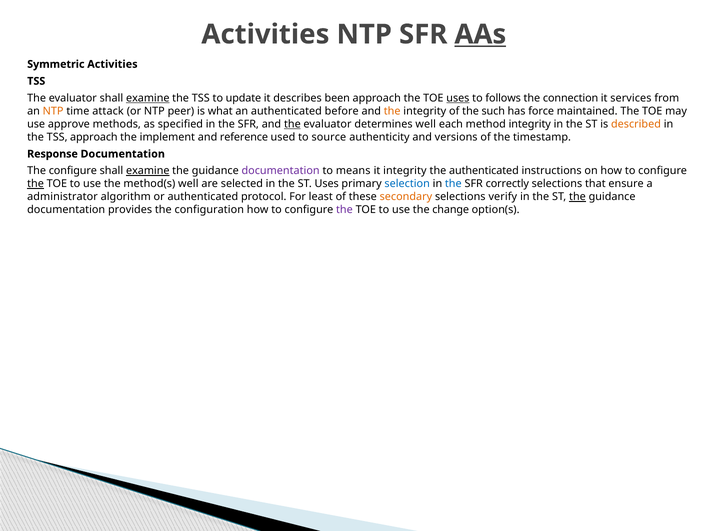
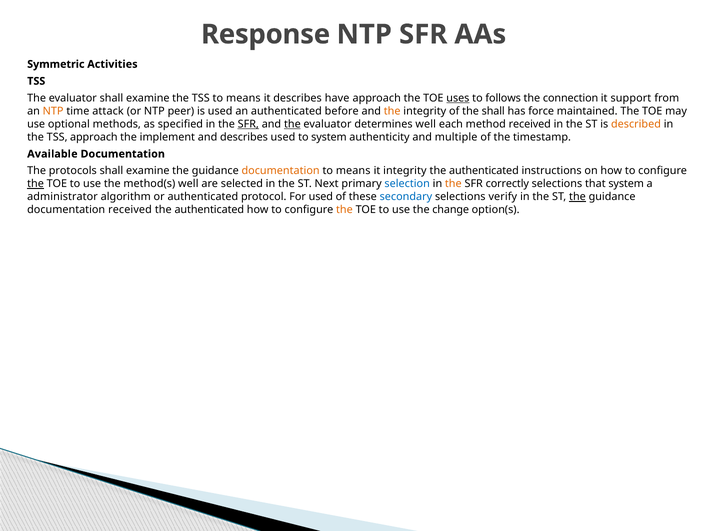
Activities: Activities -> Response (266, 34)
AAs underline: present -> none (480, 34)
examine underline: present -> none (148, 98)
TSS to update: update -> means (243, 98)
been: been -> have (337, 98)
services: services -> support (631, 98)
is what: what -> used (220, 111)
the such: such -> shall (493, 111)
approve: approve -> optional (69, 124)
SFR underline: none -> present (248, 124)
method integrity: integrity -> received (530, 124)
and reference: reference -> describes (244, 137)
to source: source -> system (329, 137)
versions: versions -> multiple (456, 137)
Response: Response -> Available (52, 154)
The configure: configure -> protocols (73, 171)
examine underline: present -> none (148, 171)
documentation colour: purple -> orange (281, 171)
ST Uses: Uses -> Next (327, 184)
the colour: blue -> orange (453, 184)
that ensure: ensure -> system (626, 184)
For least: least -> used (321, 197)
secondary colour: orange -> blue (406, 197)
documentation provides: provides -> received (130, 210)
configuration: configuration -> authenticated (209, 210)
the colour: purple -> orange (344, 210)
